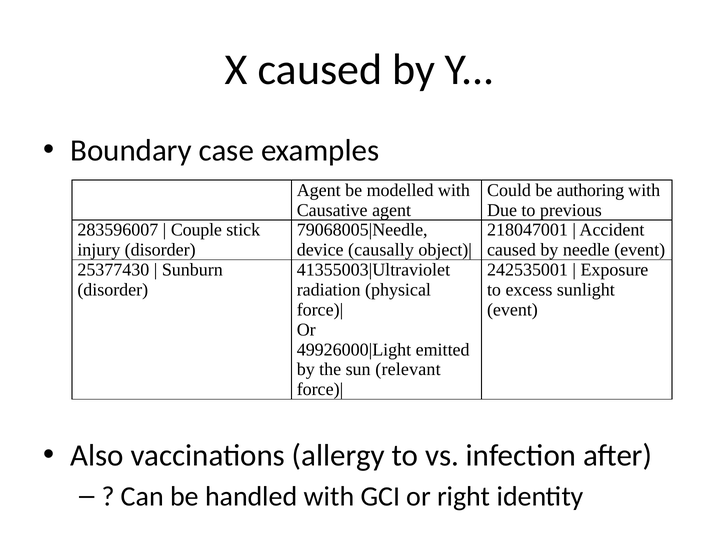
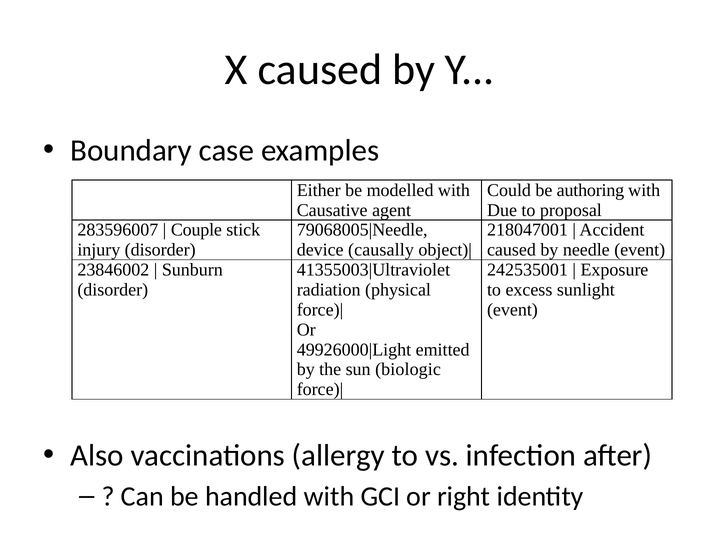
Agent: Agent -> Either (319, 190)
previous: previous -> proposal (571, 210)
25377430: 25377430 -> 23846002 (113, 270)
relevant: relevant -> biologic (408, 370)
